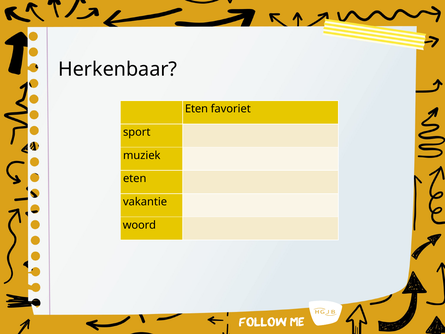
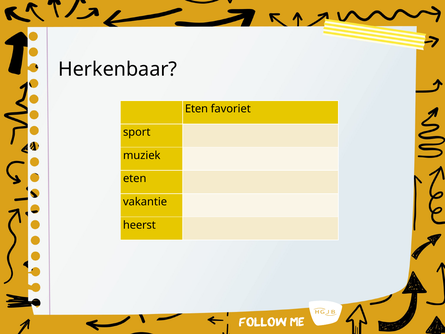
woord: woord -> heerst (139, 225)
